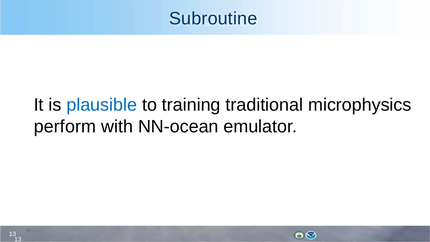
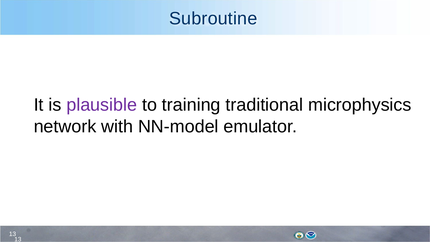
plausible colour: blue -> purple (102, 105)
perform: perform -> network (65, 126)
NN-ocean: NN-ocean -> NN-model (178, 126)
